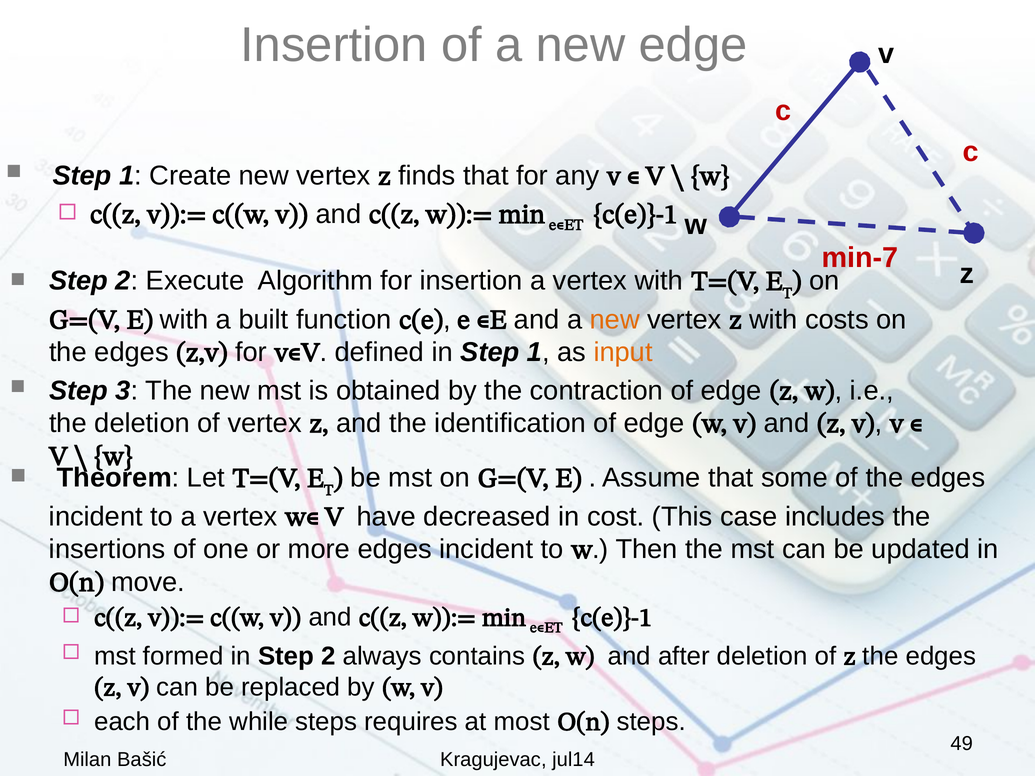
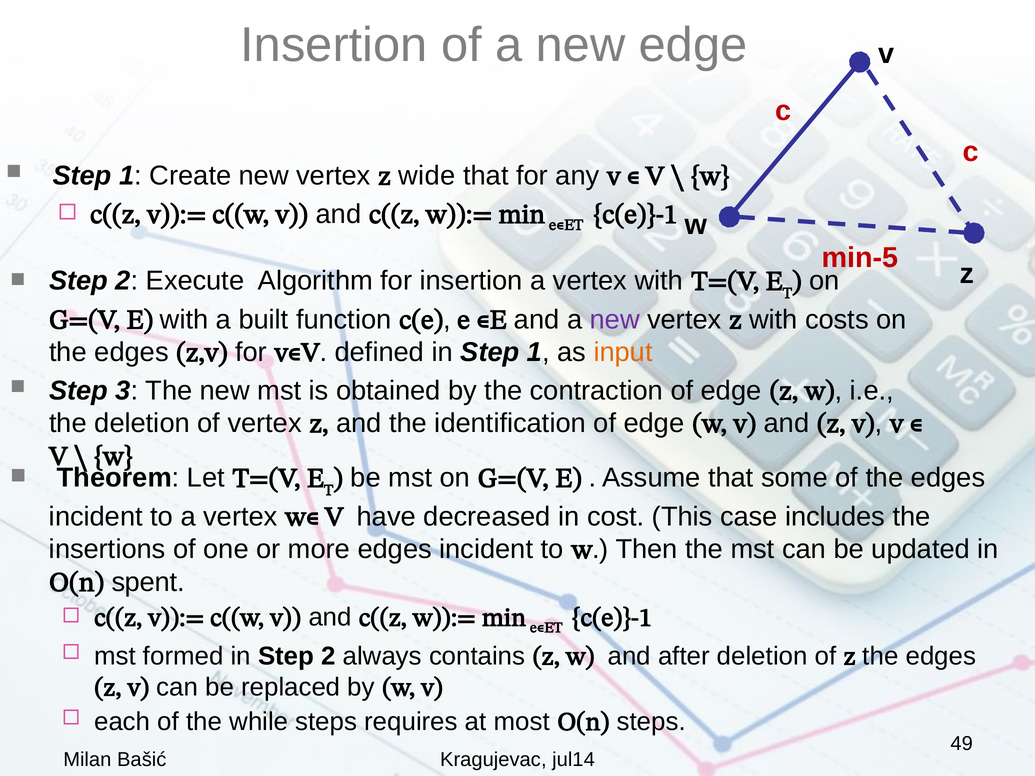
finds: finds -> wide (427, 176)
min-7: min-7 -> min-5 (860, 258)
new colour: orange -> purple (615, 320)
move: move -> spent (148, 582)
